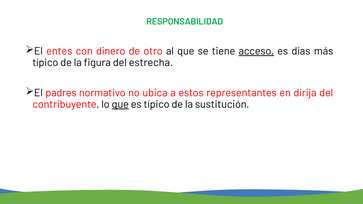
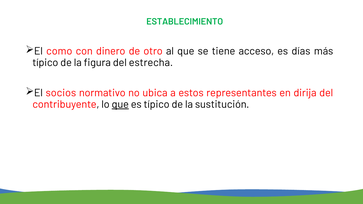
RESPONSABILIDAD: RESPONSABILIDAD -> ESTABLECIMIENTO (185, 22)
entes: entes -> como (59, 51)
acceso underline: present -> none (256, 51)
padres: padres -> socios (61, 93)
